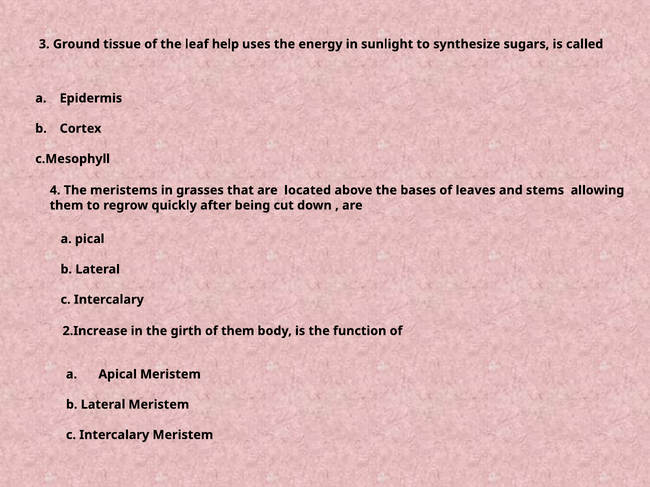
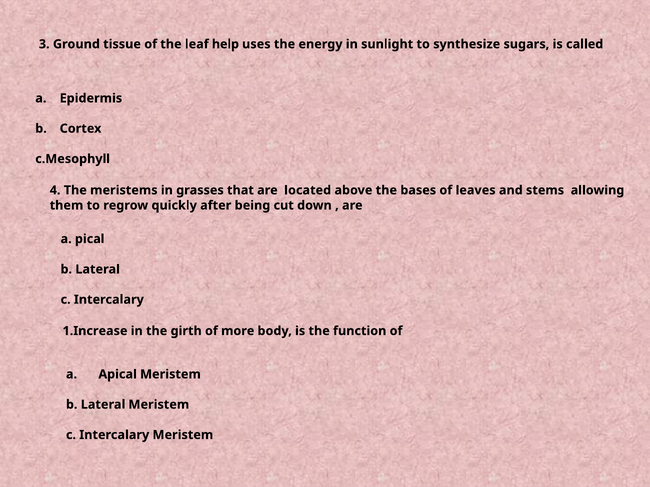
2.Increase: 2.Increase -> 1.Increase (95, 331)
of them: them -> more (238, 331)
